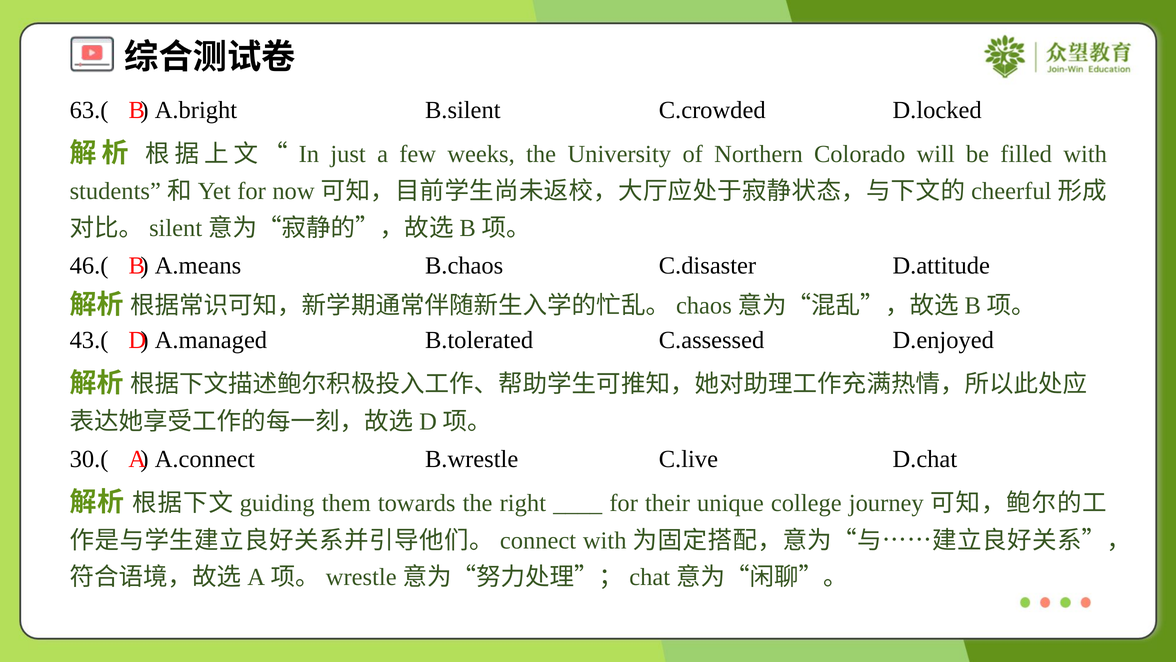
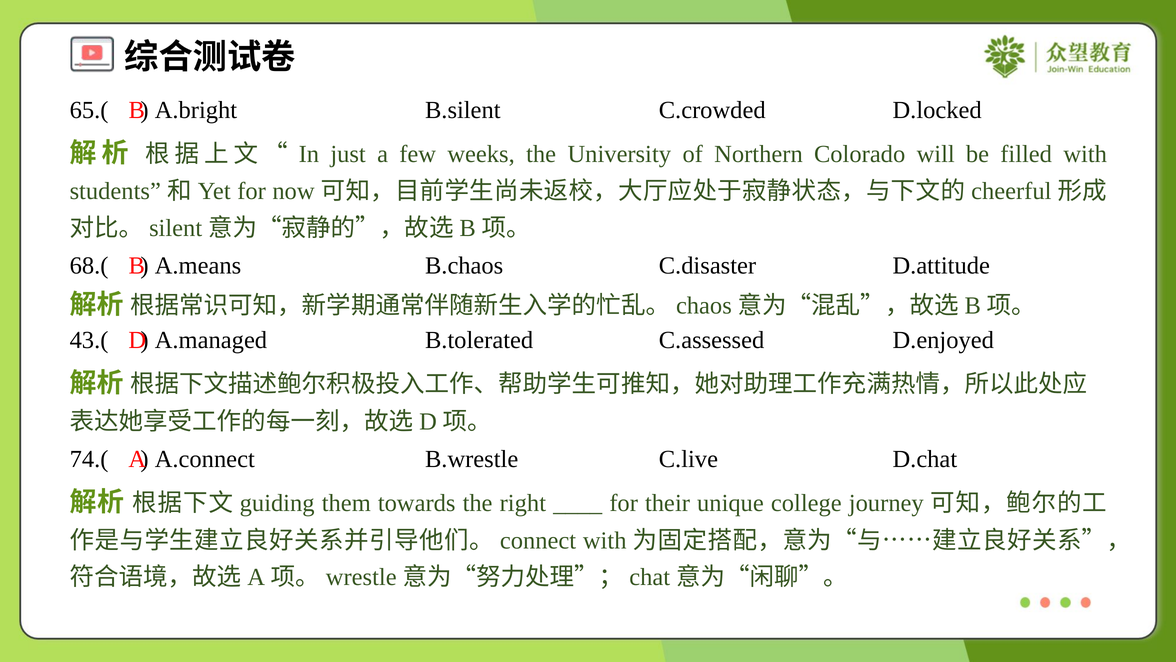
63.(: 63.( -> 65.( (89, 110)
46.(: 46.( -> 68.( (89, 265)
30.(: 30.( -> 74.( (89, 459)
